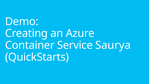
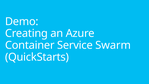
Saurya: Saurya -> Swarm (113, 45)
